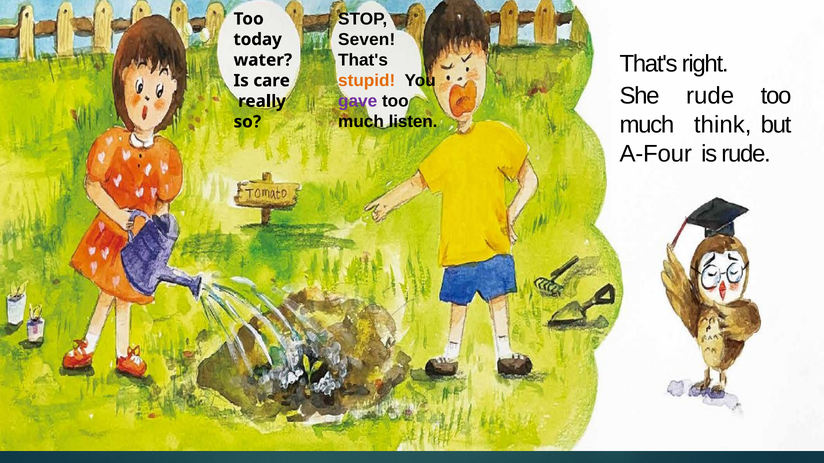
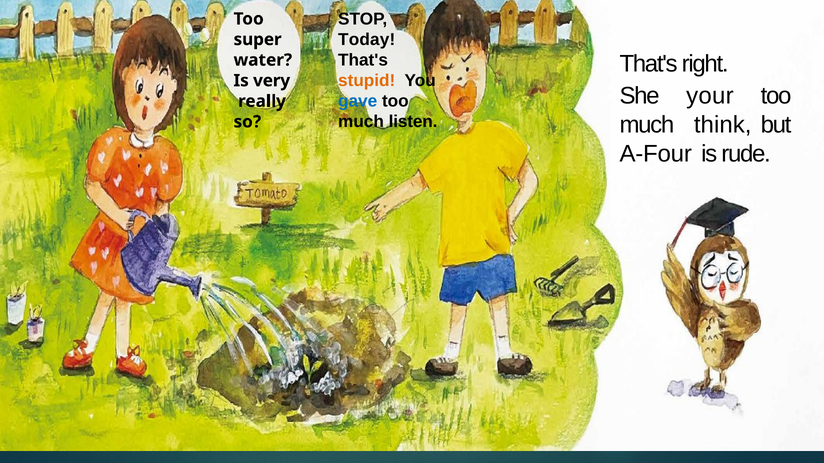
Seven: Seven -> Today (367, 39)
today: today -> super (258, 39)
care: care -> very (272, 81)
She rude: rude -> your (710, 96)
gave colour: purple -> blue (358, 101)
